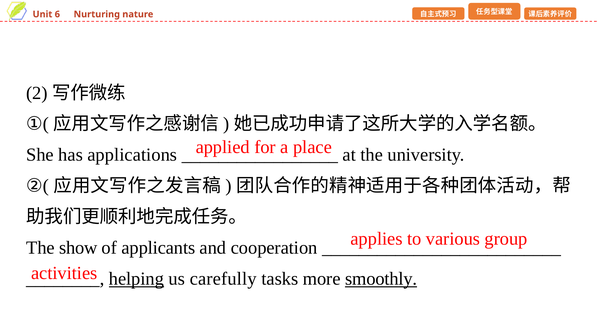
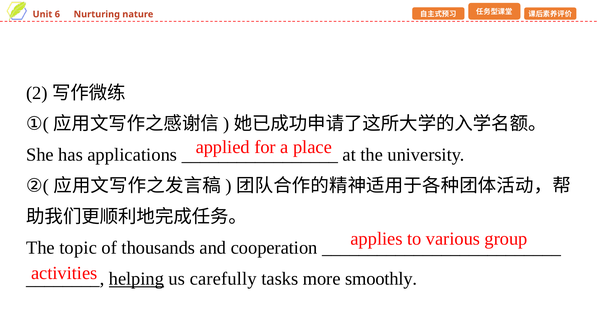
show: show -> topic (78, 248)
applicants: applicants -> thousands (158, 248)
smoothly underline: present -> none (381, 279)
